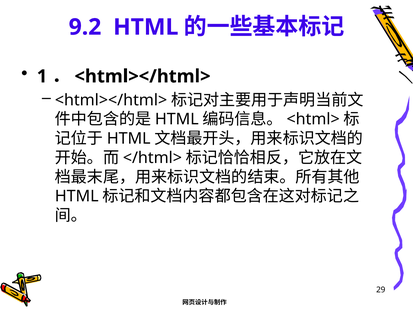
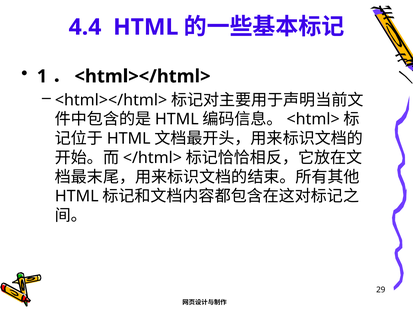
9.2: 9.2 -> 4.4 (85, 27)
